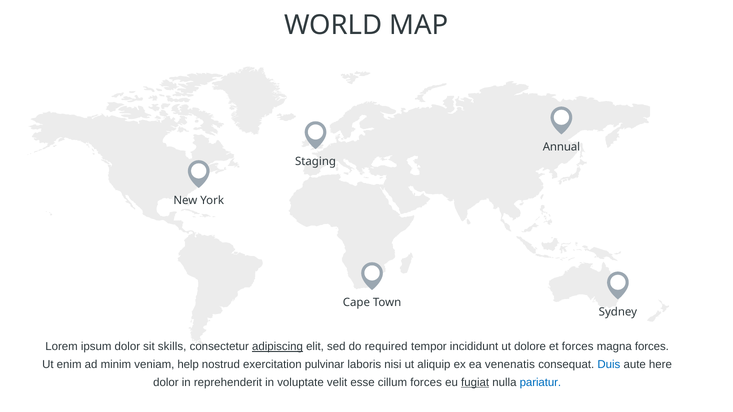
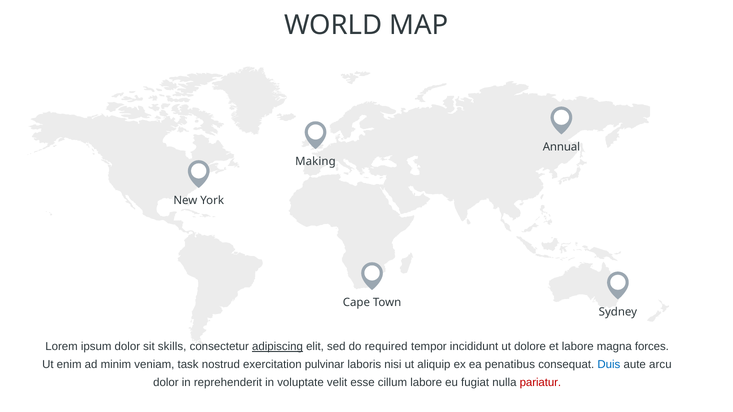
Staging: Staging -> Making (315, 162)
et forces: forces -> labore (578, 347)
help: help -> task (188, 365)
venenatis: venenatis -> penatibus (510, 365)
here: here -> arcu (660, 365)
cillum forces: forces -> labore (426, 383)
fugiat underline: present -> none (475, 383)
pariatur colour: blue -> red (540, 383)
